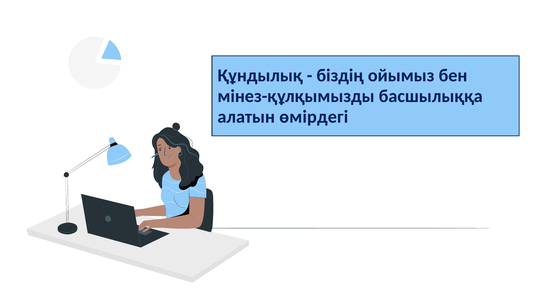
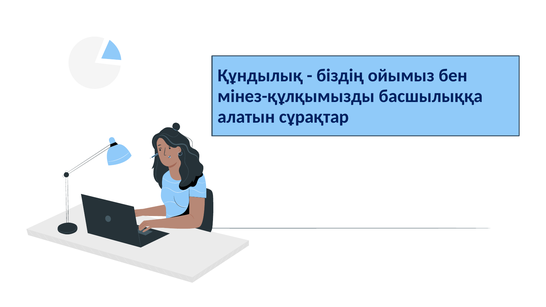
өмірдегі: өмірдегі -> сұрақтар (314, 117)
